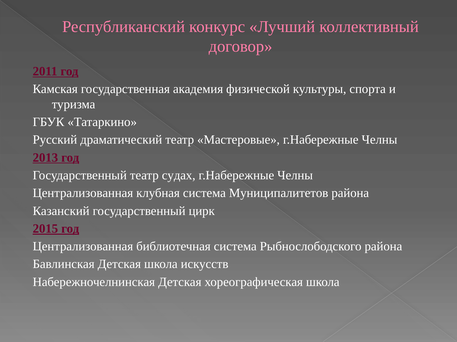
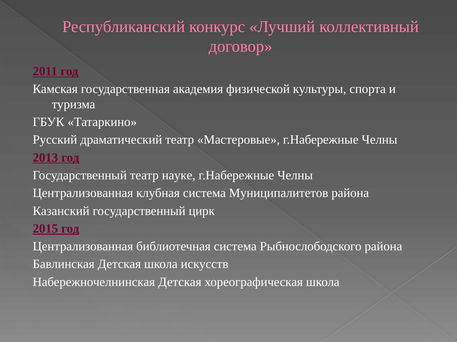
судах: судах -> науке (179, 176)
